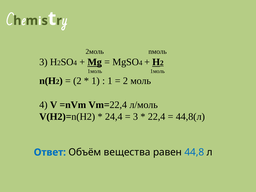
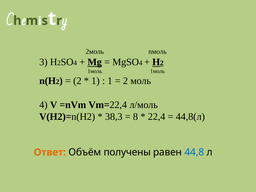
24,4: 24,4 -> 38,3 (114, 117)
3: 3 -> 8 (135, 117)
Ответ colour: blue -> orange (50, 152)
вещества: вещества -> получены (127, 152)
